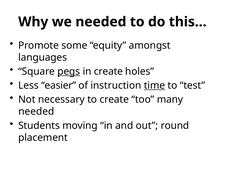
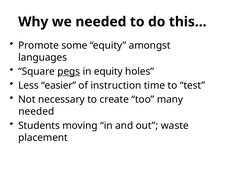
in create: create -> equity (108, 71)
time underline: present -> none (154, 85)
round: round -> waste (175, 125)
